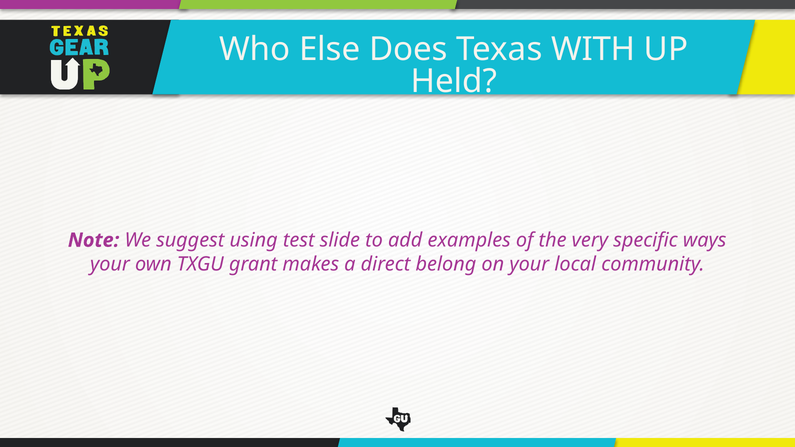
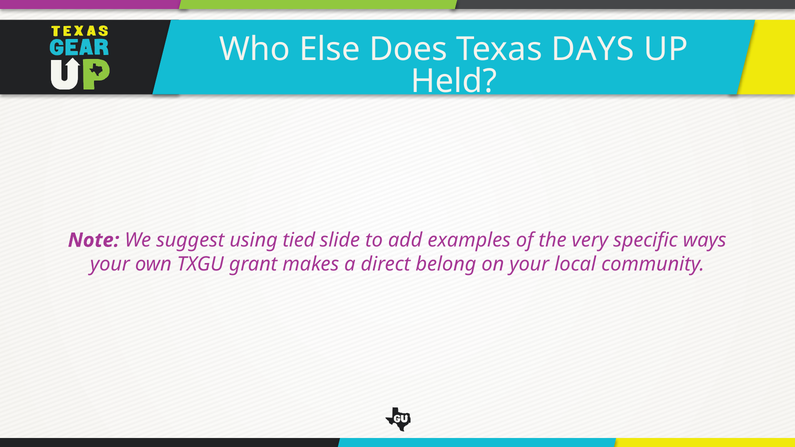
WITH: WITH -> DAYS (593, 50)
test: test -> tied (299, 240)
